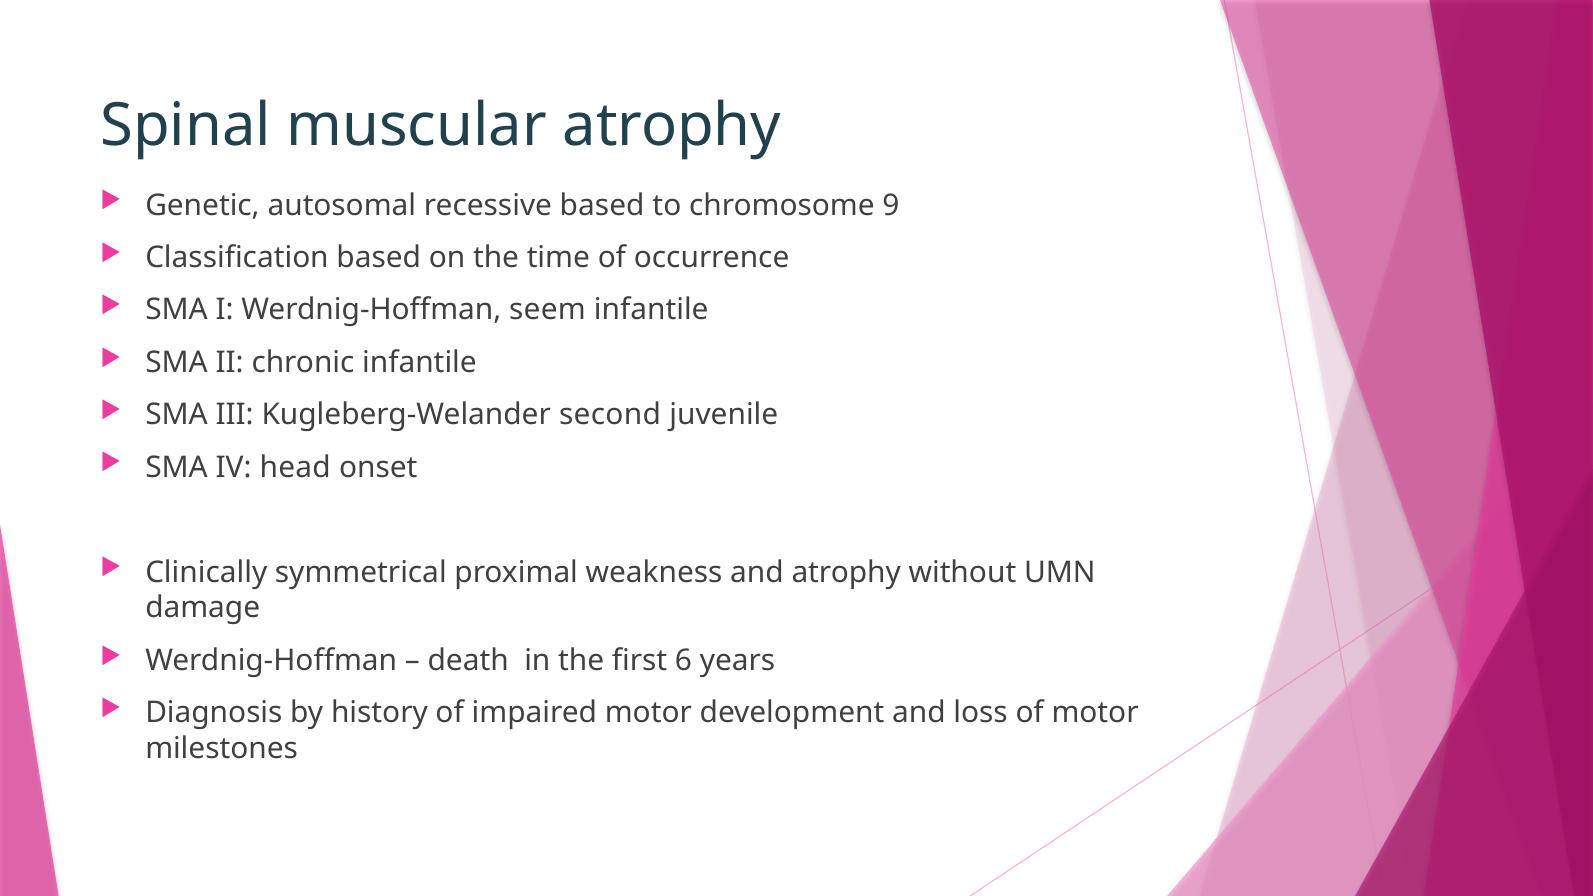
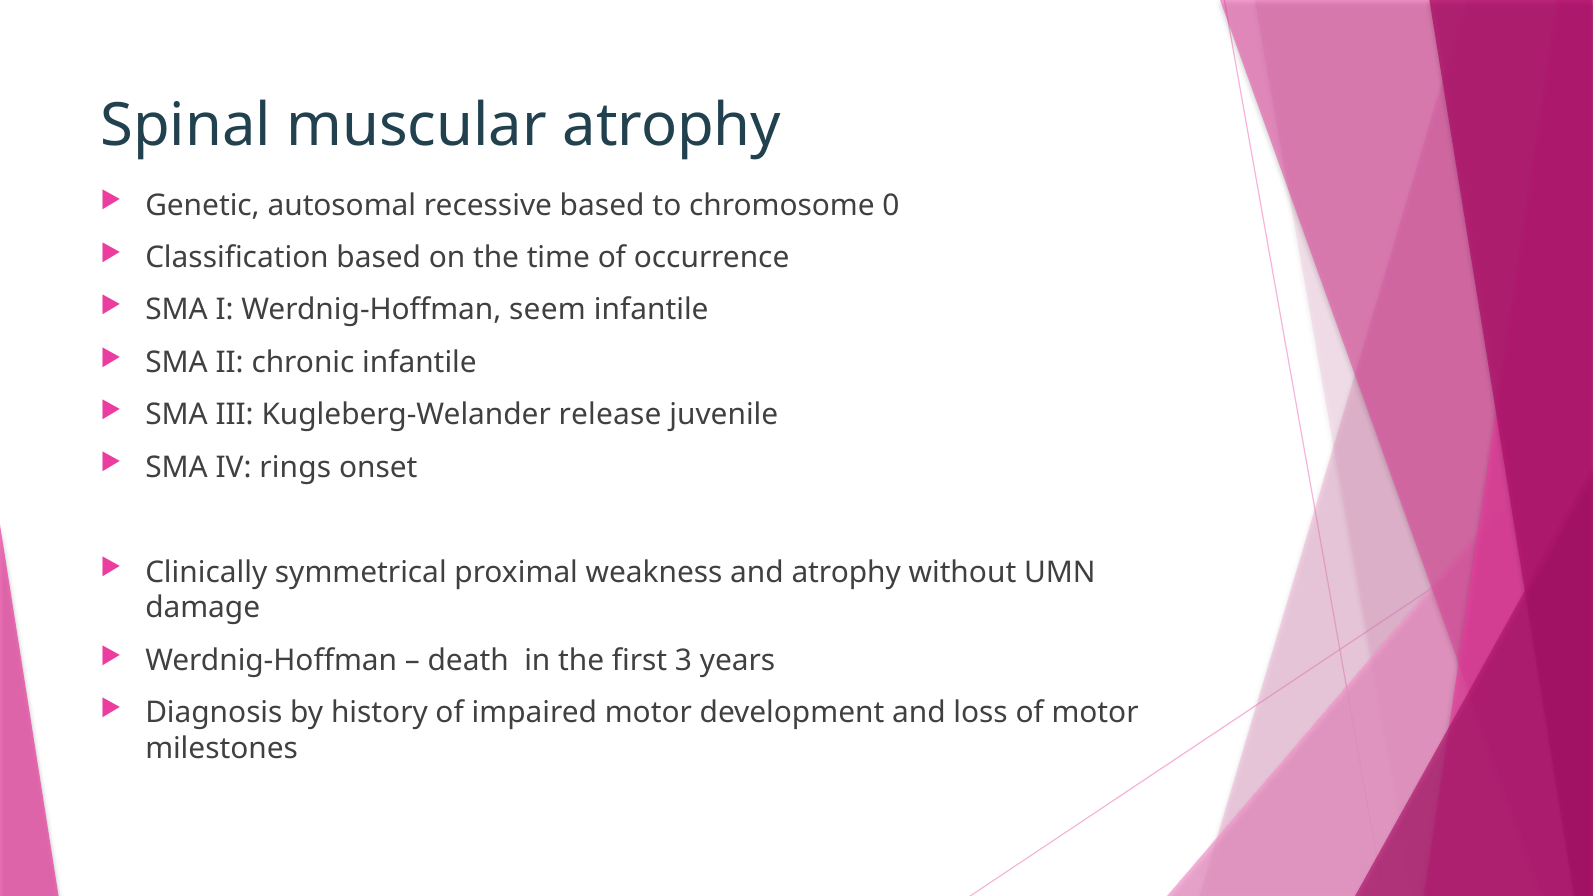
9: 9 -> 0 (891, 205)
second: second -> release (610, 415)
head: head -> rings (295, 467)
6: 6 -> 3 (684, 661)
